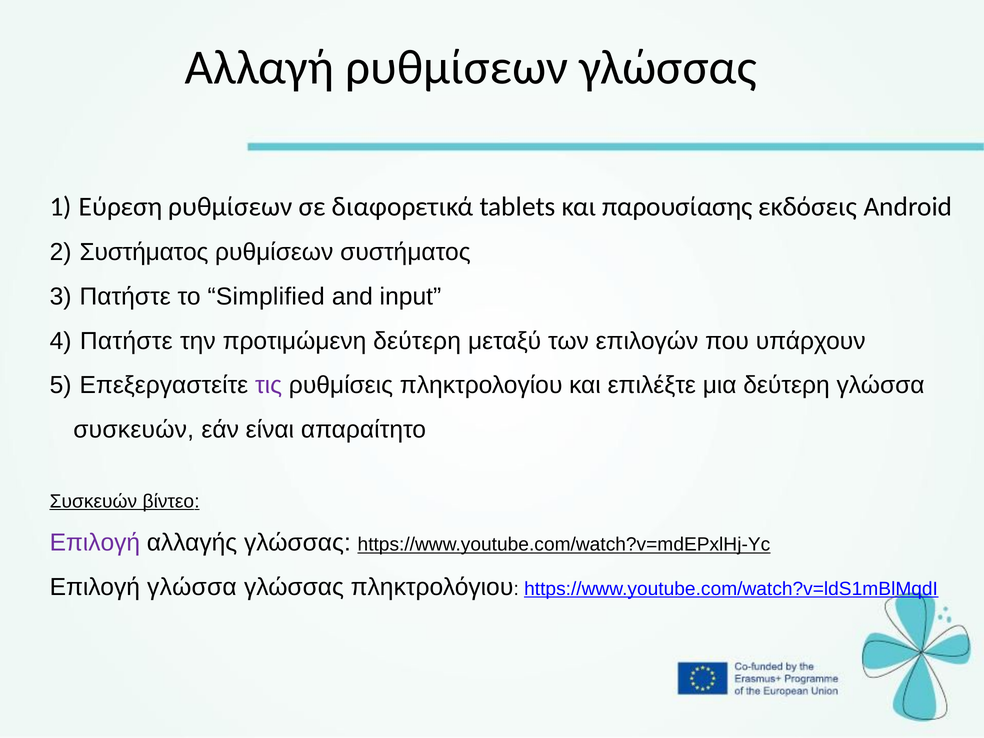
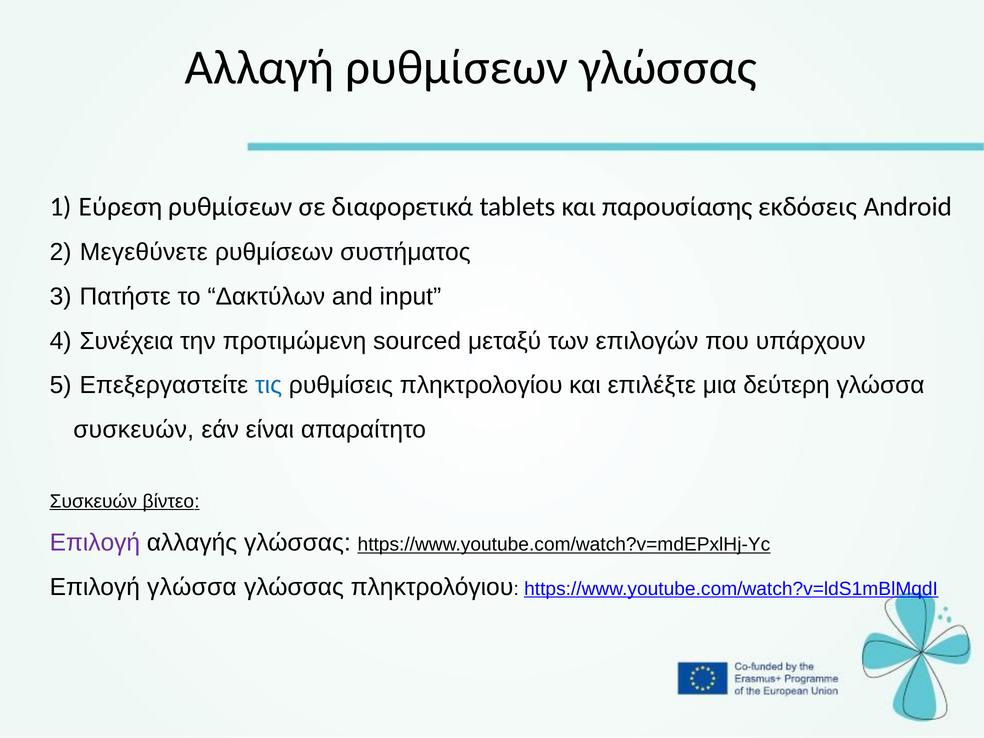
Συστήματος: Συστήματος -> Μεγεθύνετε (144, 252)
Simplified: Simplified -> Δακτύλων (266, 297)
Πατήστε: Πατήστε -> Συνέχεια (127, 341)
προτιμώμενη δεύτερη: δεύτερη -> sourced (417, 341)
τις colour: purple -> blue (269, 385)
